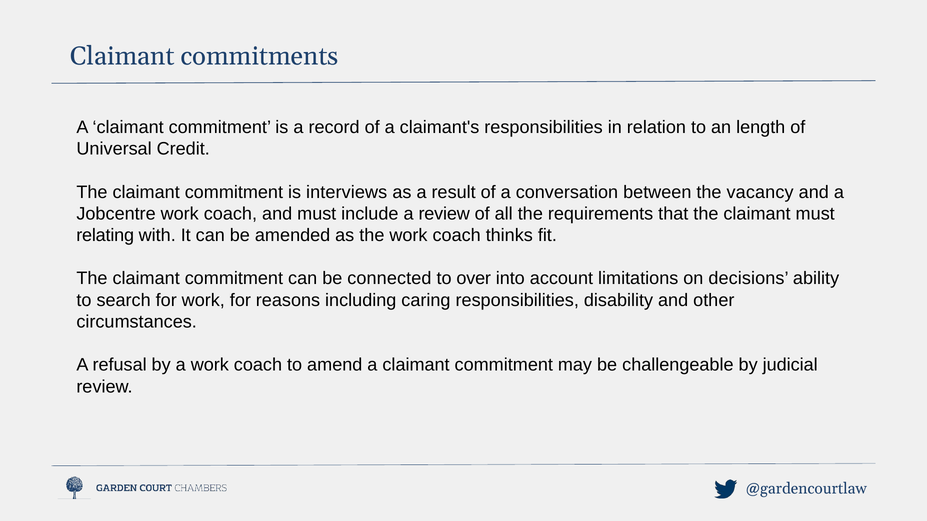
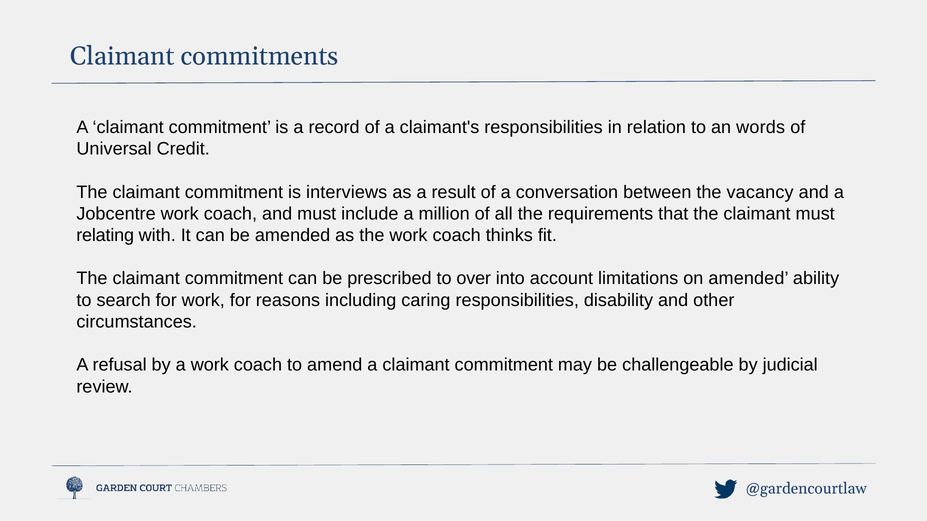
length: length -> words (761, 127)
a review: review -> million (444, 214)
connected: connected -> prescribed (389, 279)
on decisions: decisions -> amended (749, 279)
